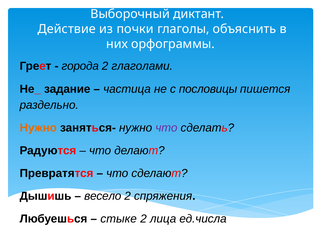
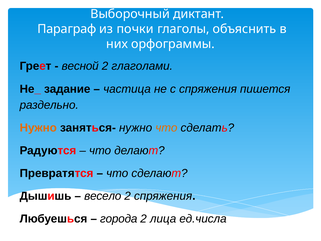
Действие: Действие -> Параграф (67, 29)
города: города -> весной (80, 66)
с пословицы: пословицы -> спряжения (208, 89)
что colour: purple -> orange (166, 128)
стыке: стыке -> города (119, 219)
